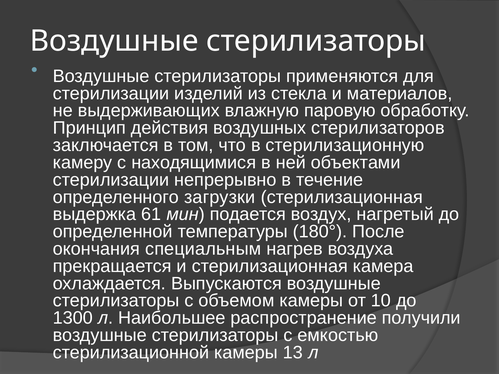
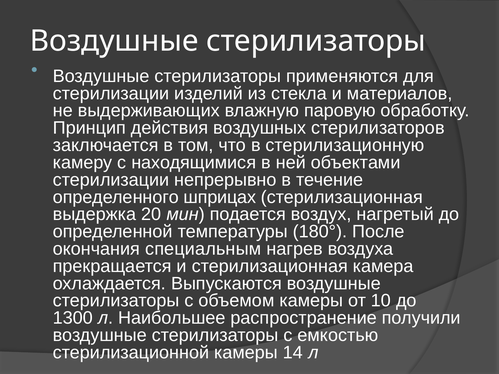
загрузки: загрузки -> шприцах (220, 197)
61: 61 -> 20 (151, 214)
13: 13 -> 14 (293, 353)
